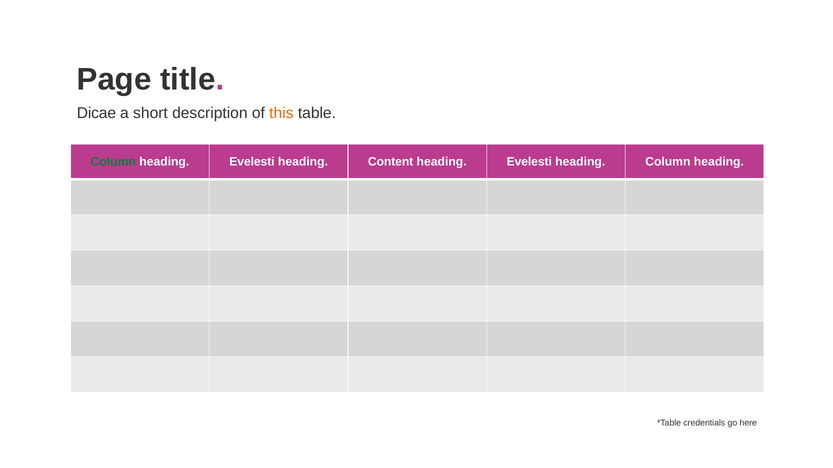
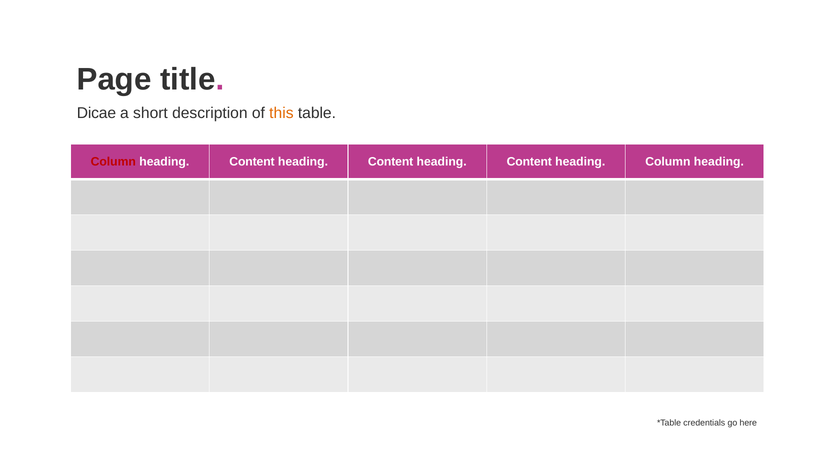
Column colour: green -> red (113, 162)
Evelesti: Evelesti -> Content (252, 162)
Evelesti: Evelesti -> Content (529, 162)
